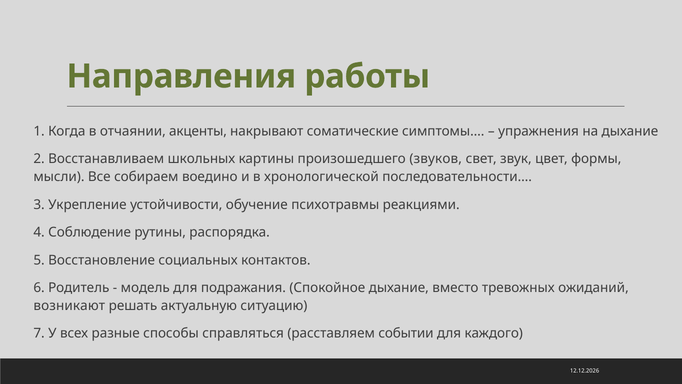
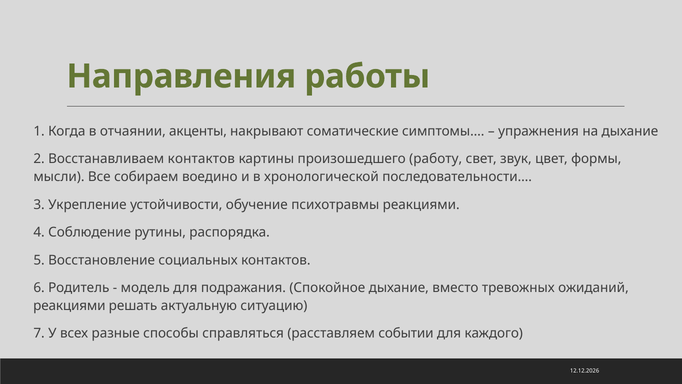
Восстанавливаем школьных: школьных -> контактов (201, 159)
звуков: звуков -> работу (436, 159)
возникают: возникают -> реакциями (69, 305)
